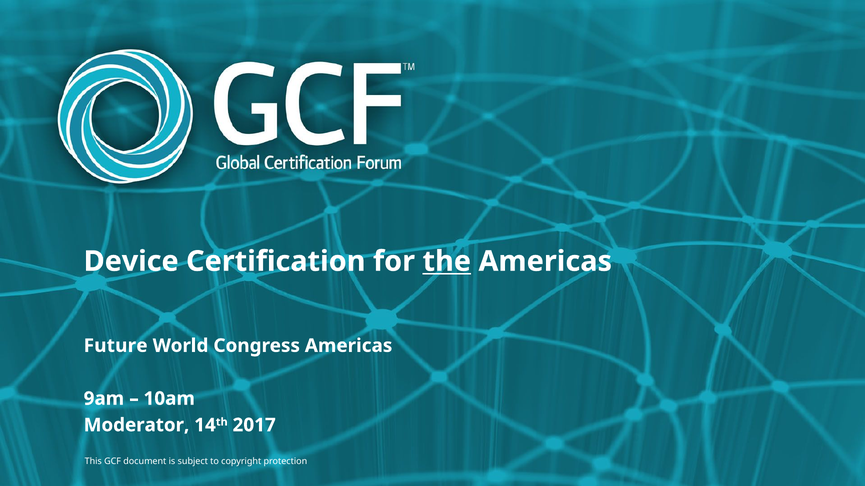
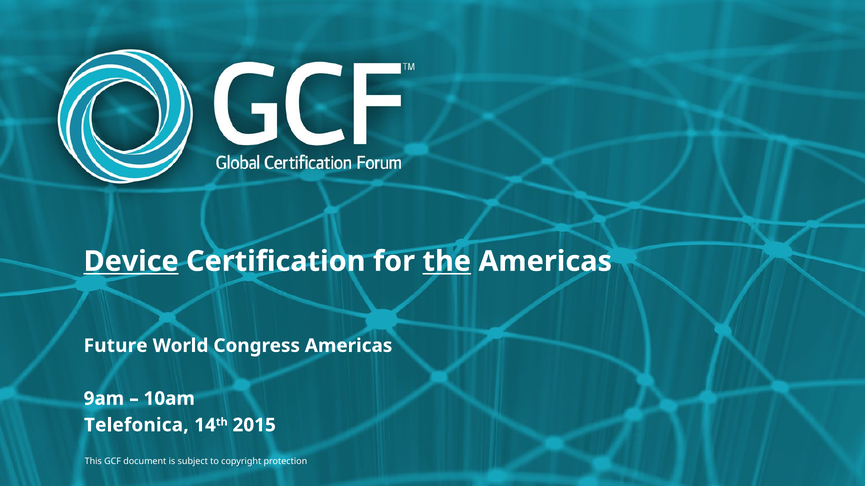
Device underline: none -> present (131, 262)
Moderator: Moderator -> Telefonica (136, 426)
2017: 2017 -> 2015 (254, 426)
